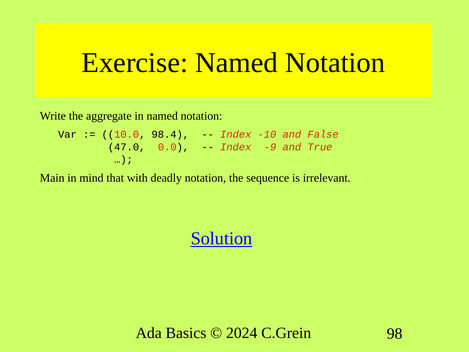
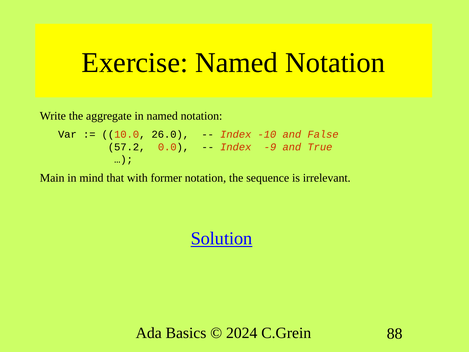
98.4: 98.4 -> 26.0 (170, 134)
47.0: 47.0 -> 57.2 (127, 147)
deadly: deadly -> former (166, 178)
98: 98 -> 88 (395, 333)
